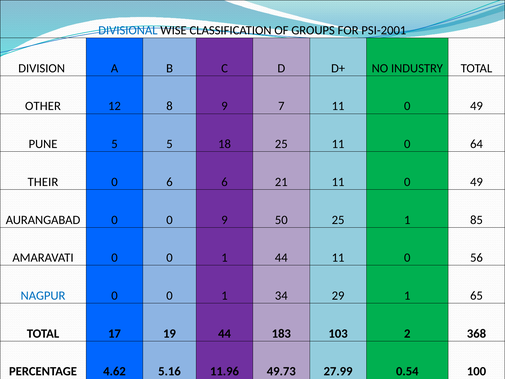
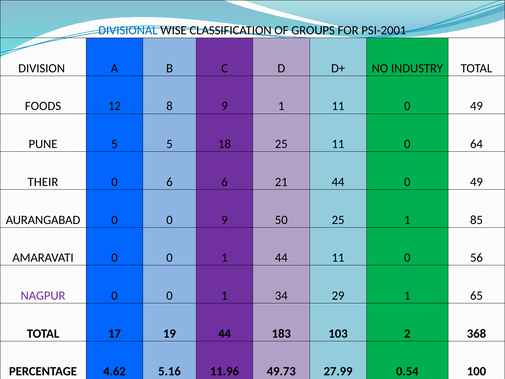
OTHER: OTHER -> FOODS (43, 106)
9 7: 7 -> 1 (281, 106)
21 11: 11 -> 44 (338, 182)
NAGPUR colour: blue -> purple (43, 295)
